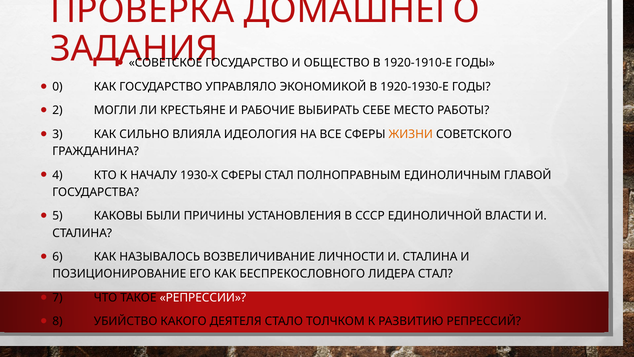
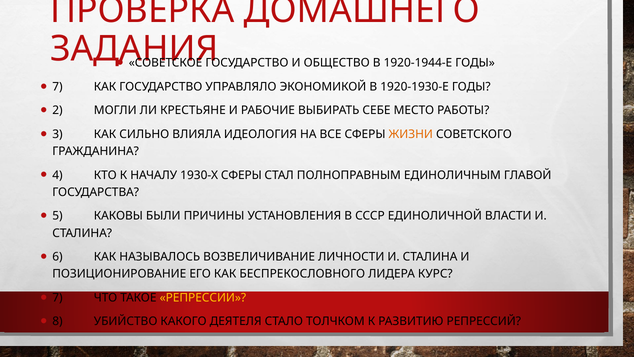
1920-1910-Е: 1920-1910-Е -> 1920-1944-Е (418, 63)
0: 0 -> 7 (57, 87)
ЛИДЕРА СТАЛ: СТАЛ -> КУРС (435, 274)
РЕПРЕССИИ colour: white -> yellow (203, 297)
